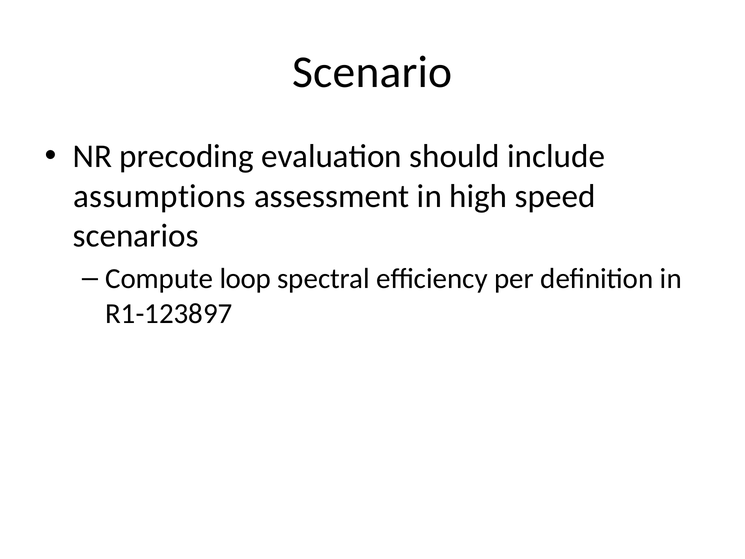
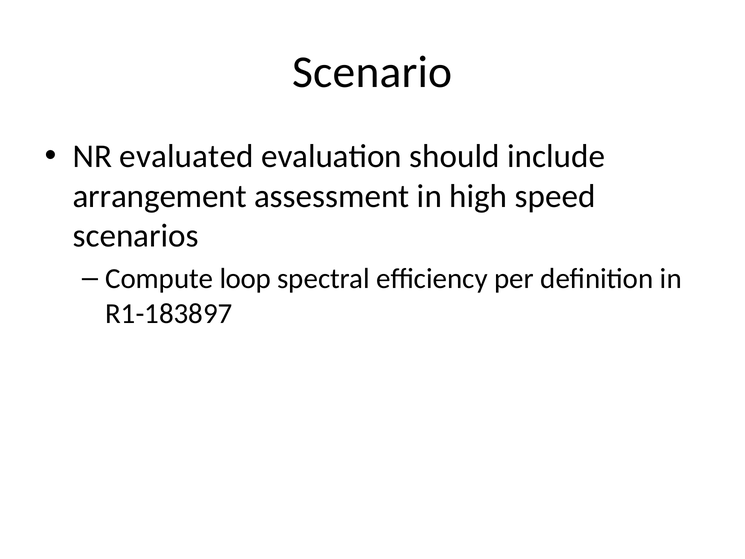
precoding: precoding -> evaluated (187, 156)
assumptions: assumptions -> arrangement (160, 196)
R1-123897: R1-123897 -> R1-183897 (169, 313)
